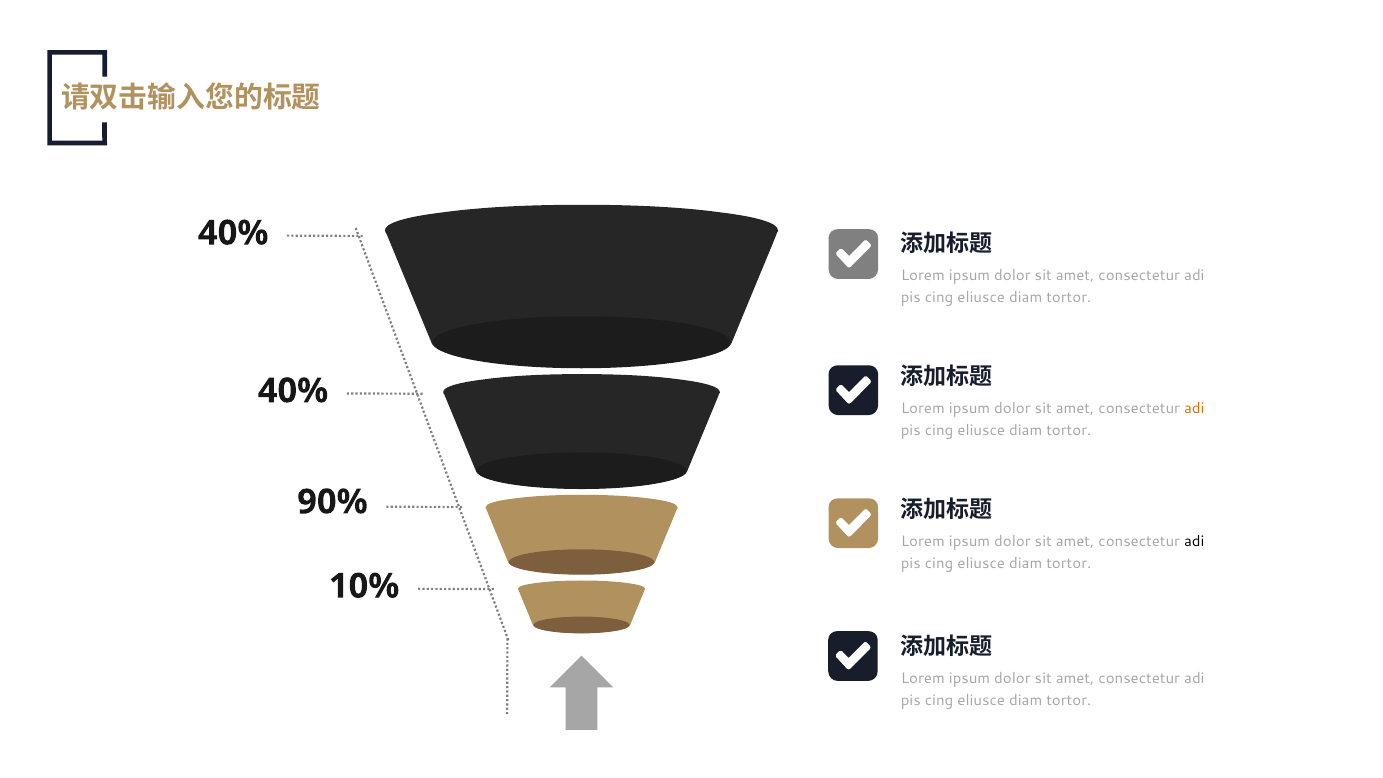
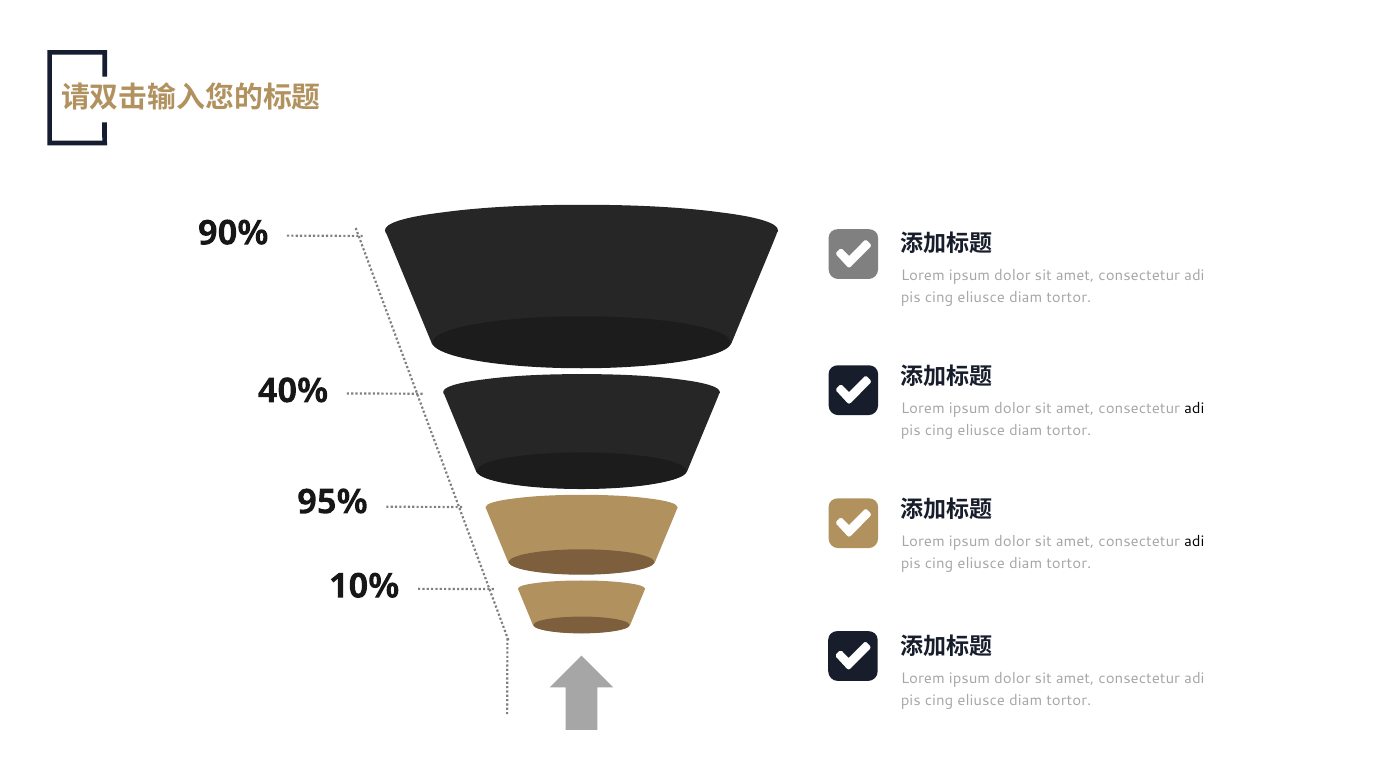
40%: 40% -> 90% (233, 233)
adi colour: orange -> black (1194, 409)
90%: 90% -> 95% (332, 502)
